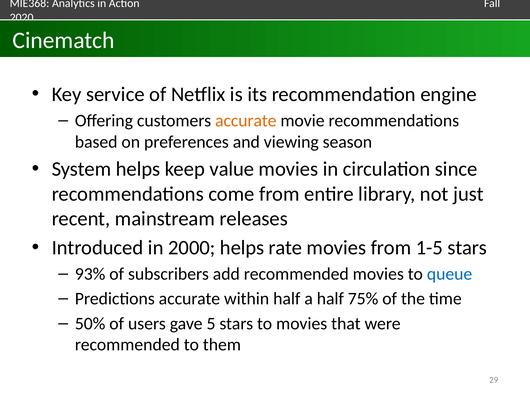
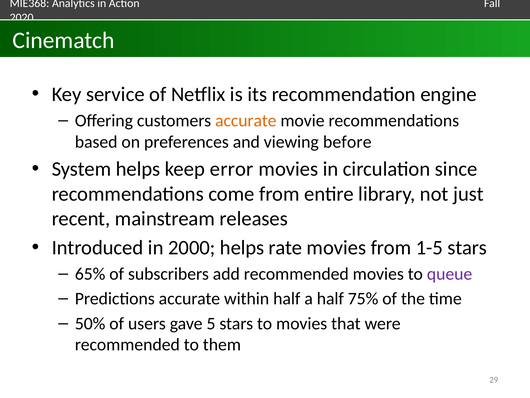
season: season -> before (347, 142)
value: value -> error (232, 169)
93%: 93% -> 65% (90, 274)
queue colour: blue -> purple (450, 274)
